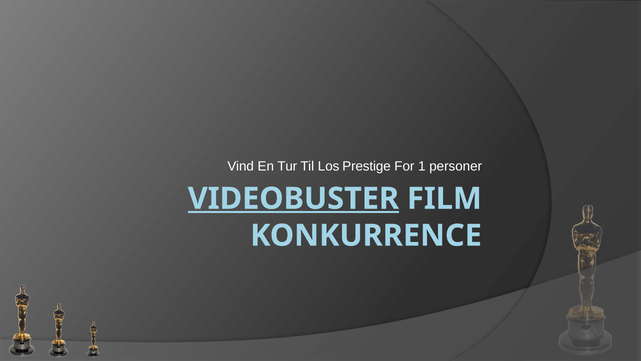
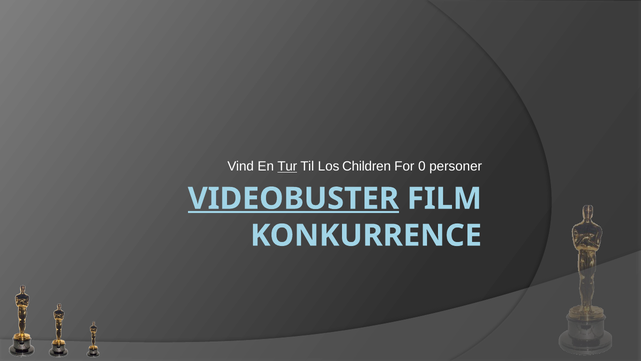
Tur underline: none -> present (287, 166)
Prestige: Prestige -> Children (367, 166)
1: 1 -> 0 (422, 166)
